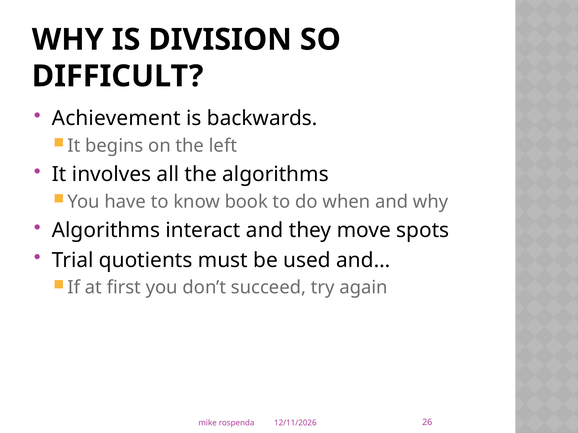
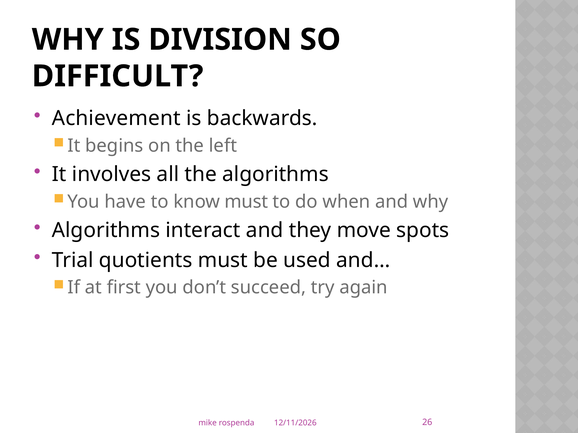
know book: book -> must (246, 202)
